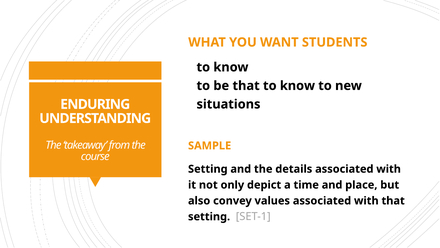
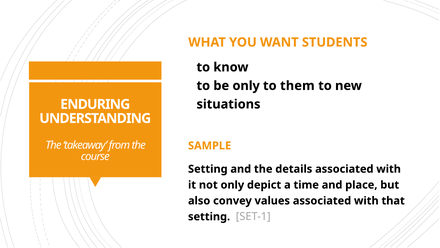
be that: that -> only (246, 86)
know: know -> them (297, 86)
